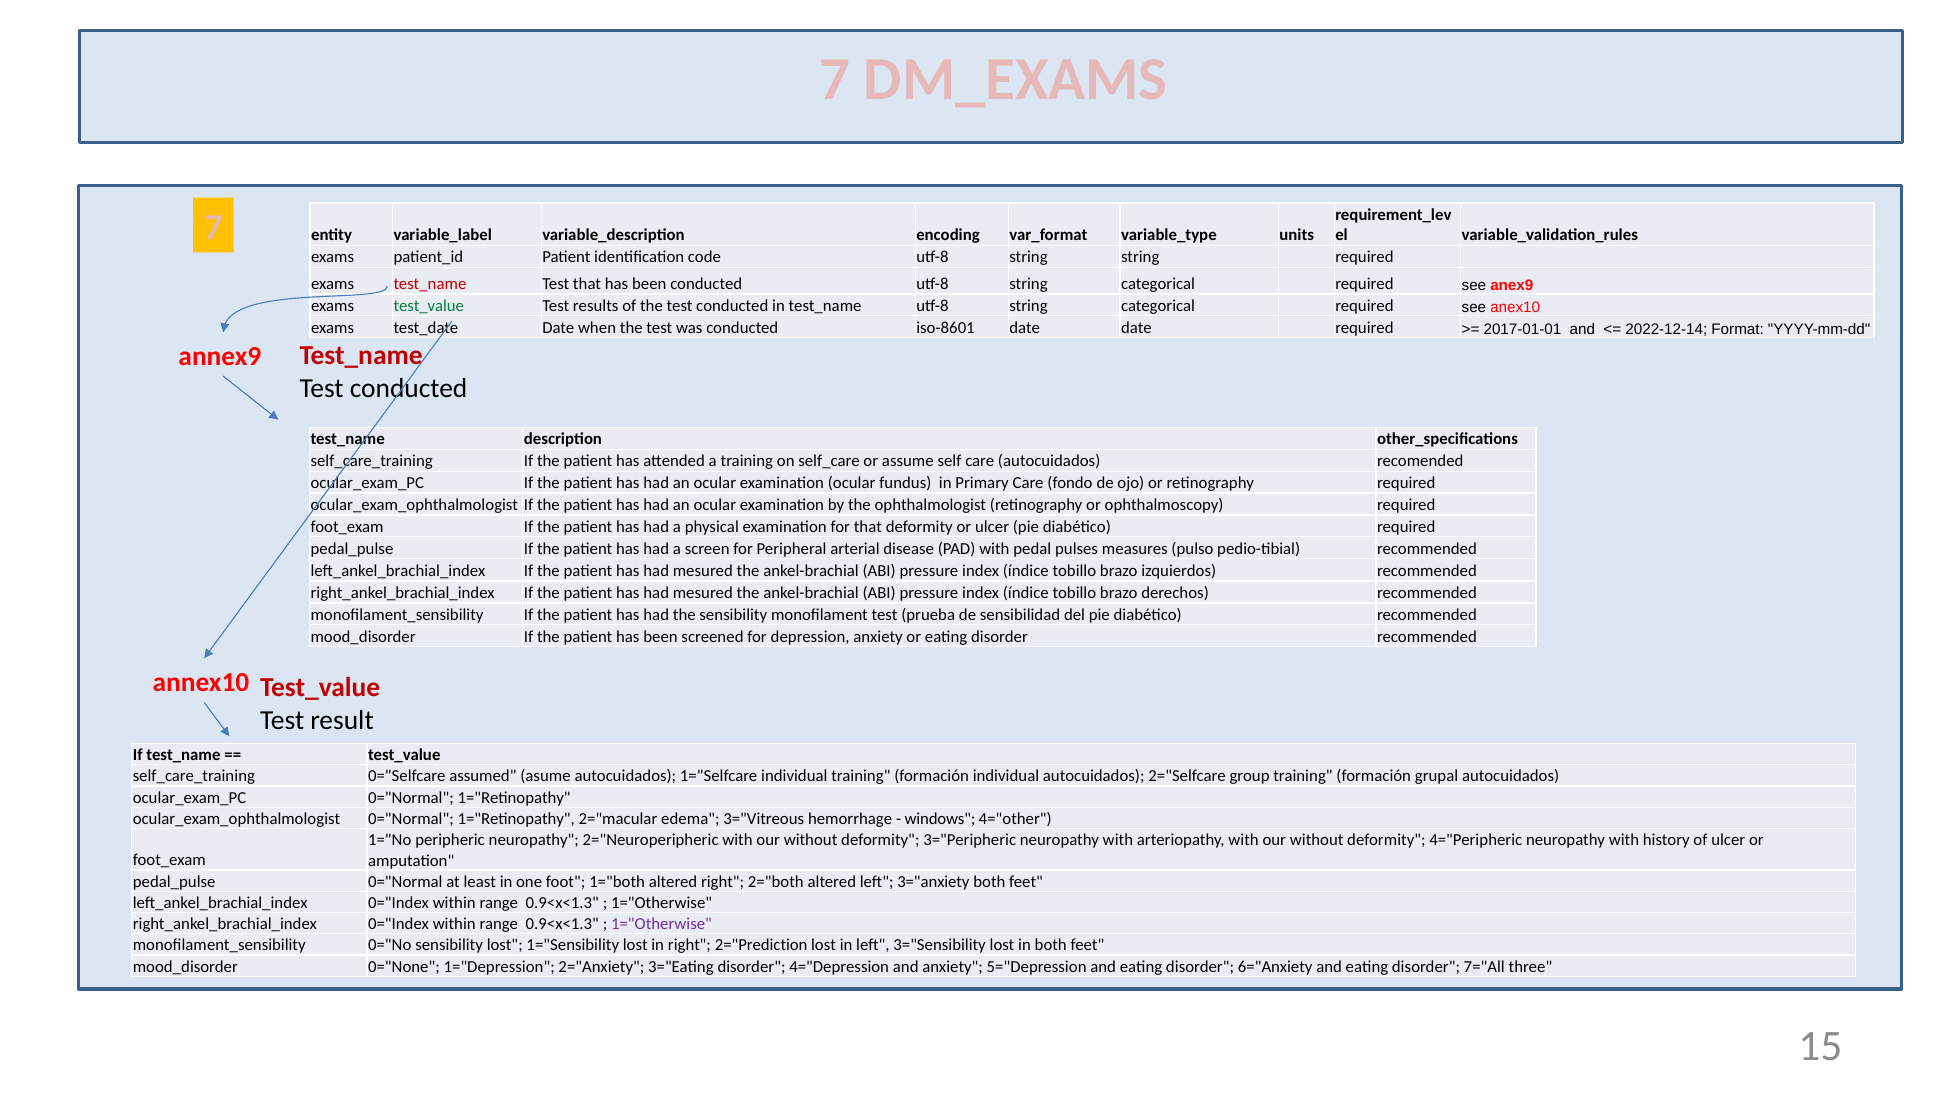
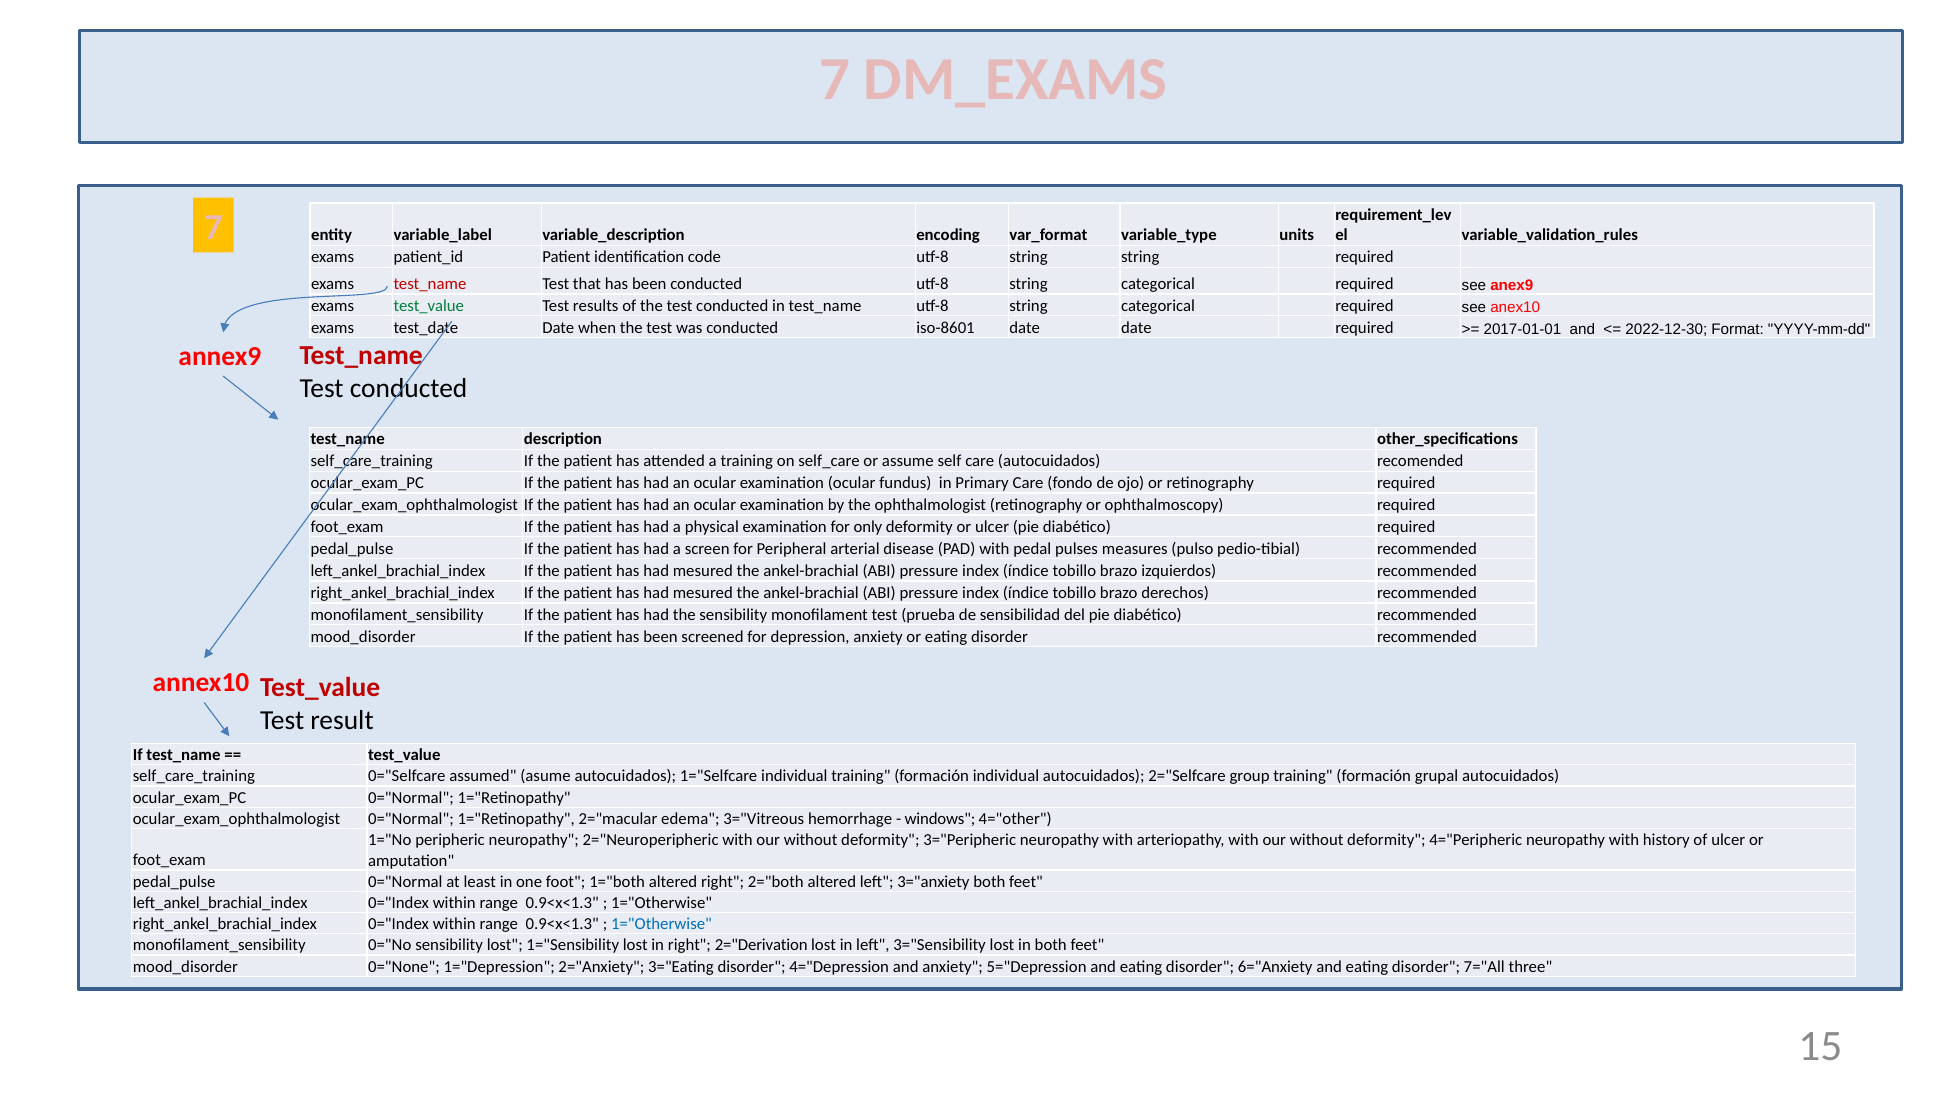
2022-12-14: 2022-12-14 -> 2022-12-30 (1666, 329)
for that: that -> only (868, 527)
1="Otherwise colour: purple -> blue (661, 924)
2="Prediction: 2="Prediction -> 2="Derivation (761, 946)
